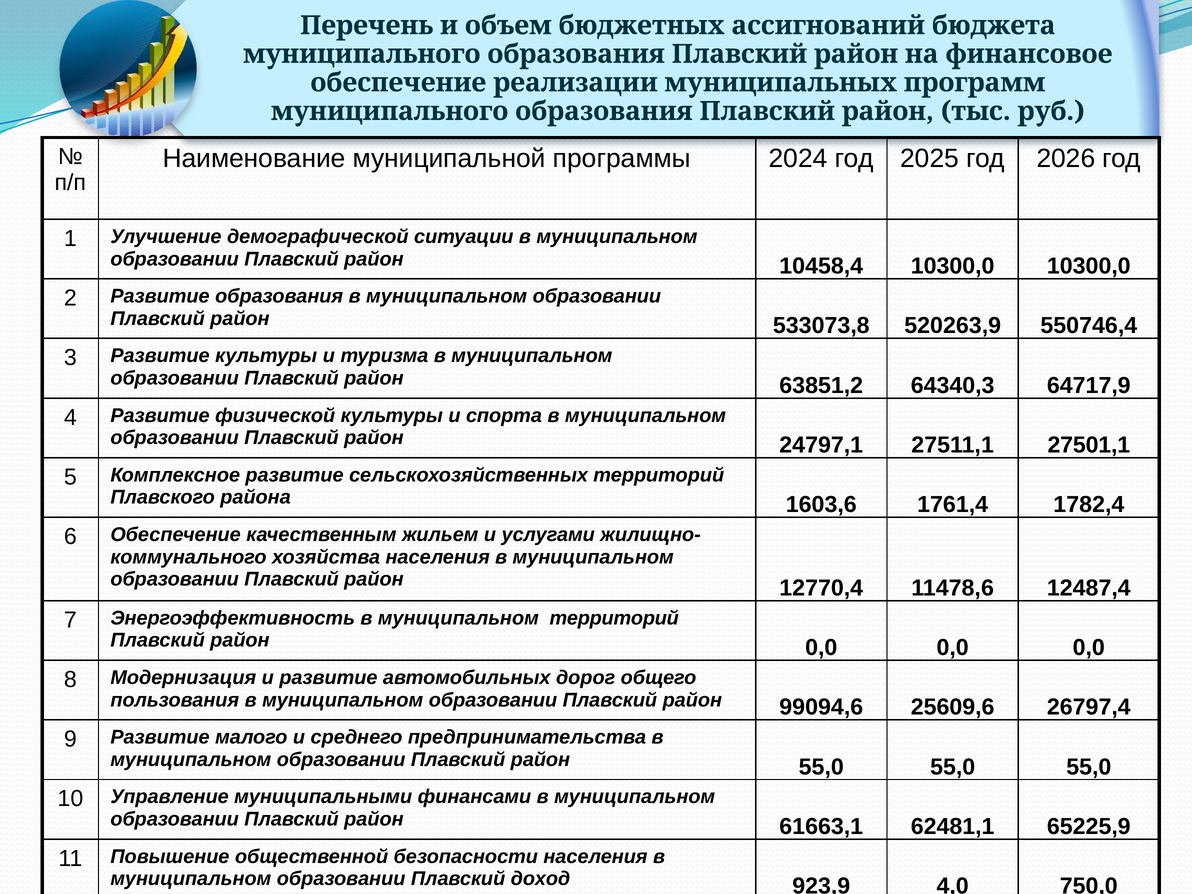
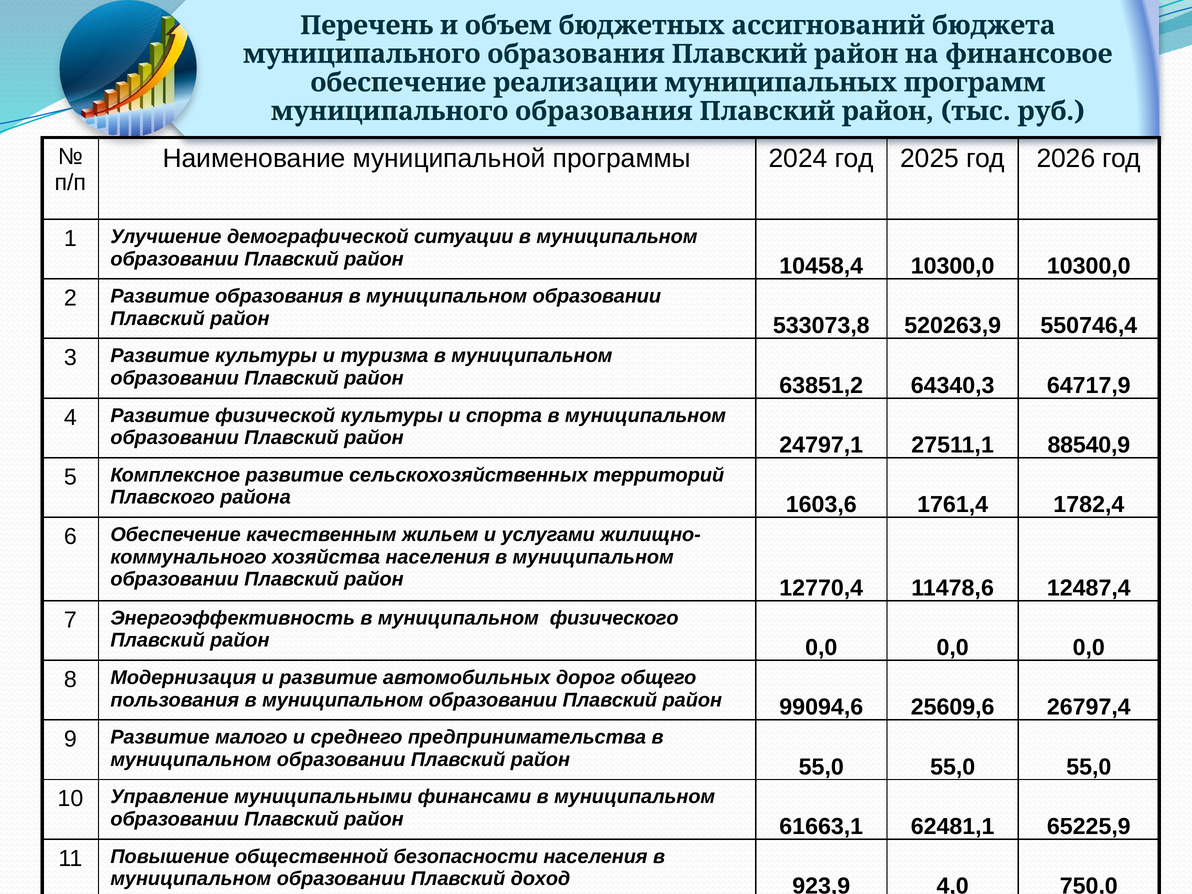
27501,1: 27501,1 -> 88540,9 (1089, 445)
муниципальном территорий: территорий -> физического (614, 618)
